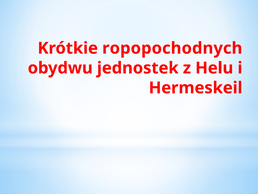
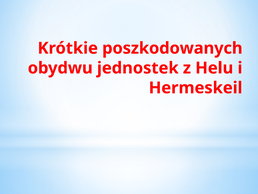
ropopochodnych: ropopochodnych -> poszkodowanych (172, 48)
